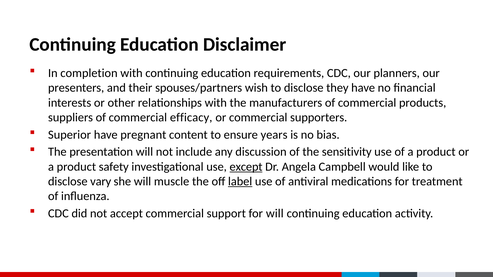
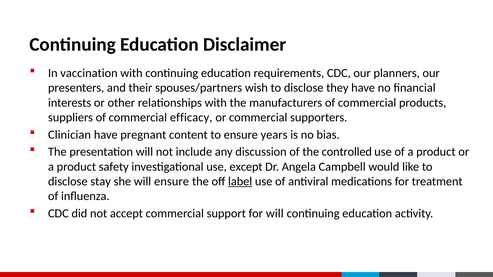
completion: completion -> vaccination (89, 73)
Superior: Superior -> Clinician (70, 135)
sensitivity: sensitivity -> controlled (347, 152)
except underline: present -> none (246, 167)
vary: vary -> stay (101, 182)
will muscle: muscle -> ensure (172, 182)
